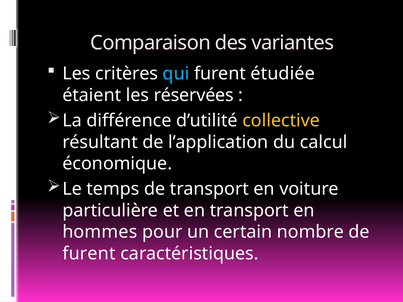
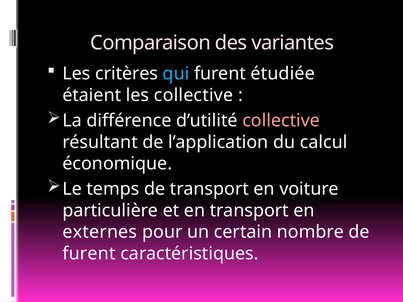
les réservées: réservées -> collective (194, 95)
collective colour: yellow -> pink (281, 121)
hommes: hommes -> externes (100, 232)
